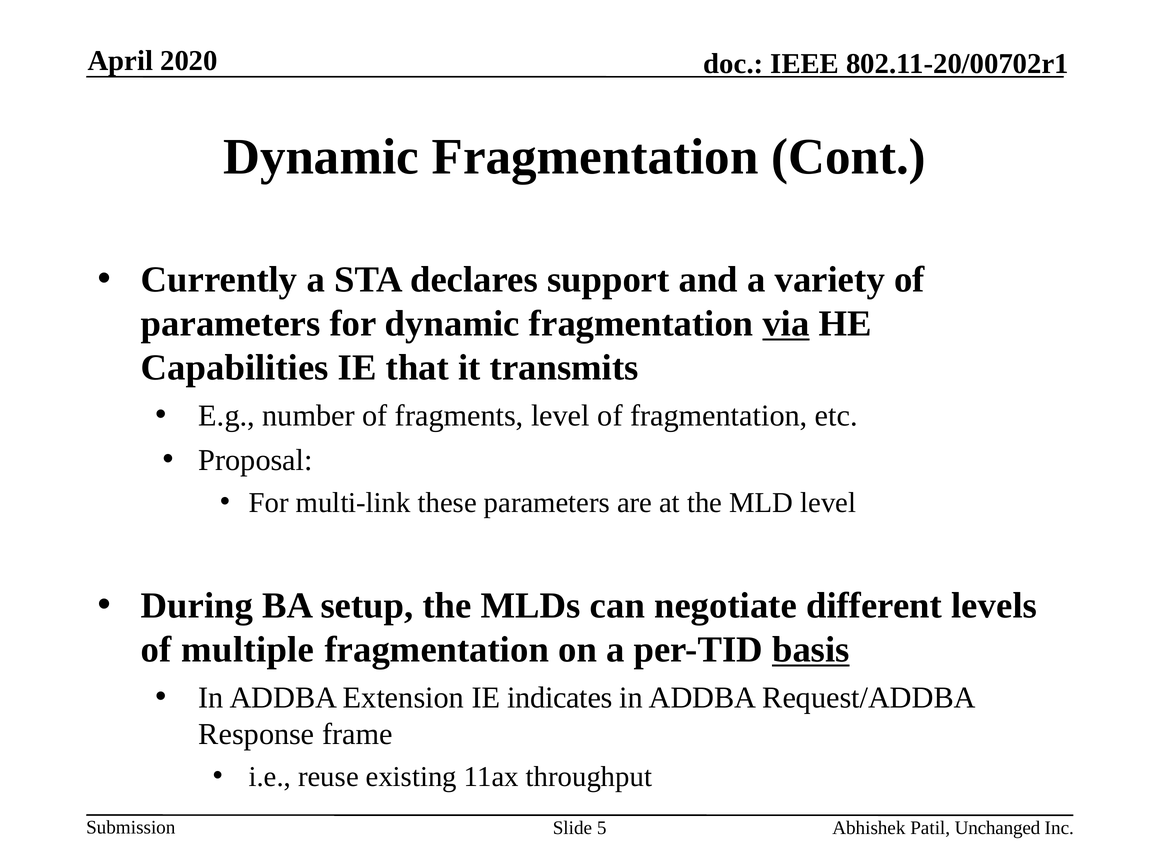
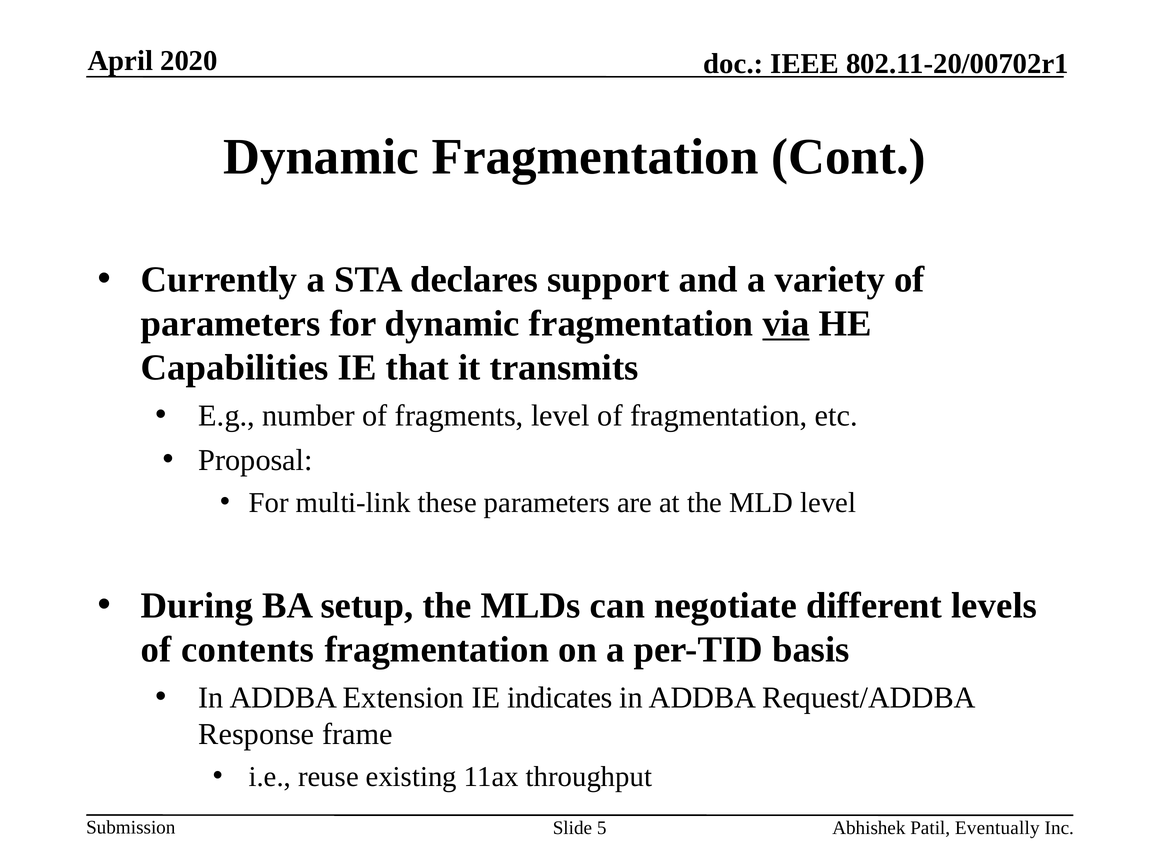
multiple: multiple -> contents (248, 649)
basis underline: present -> none (811, 649)
Unchanged: Unchanged -> Eventually (997, 827)
